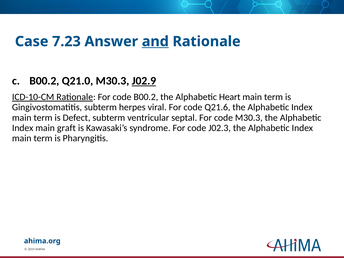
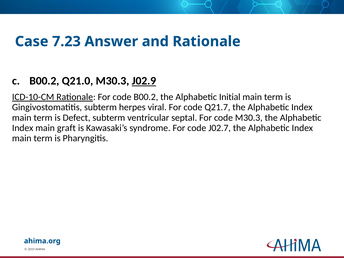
and underline: present -> none (155, 41)
Heart: Heart -> Initial (230, 97)
Q21.6: Q21.6 -> Q21.7 (217, 107)
J02.3: J02.3 -> J02.7 (220, 128)
